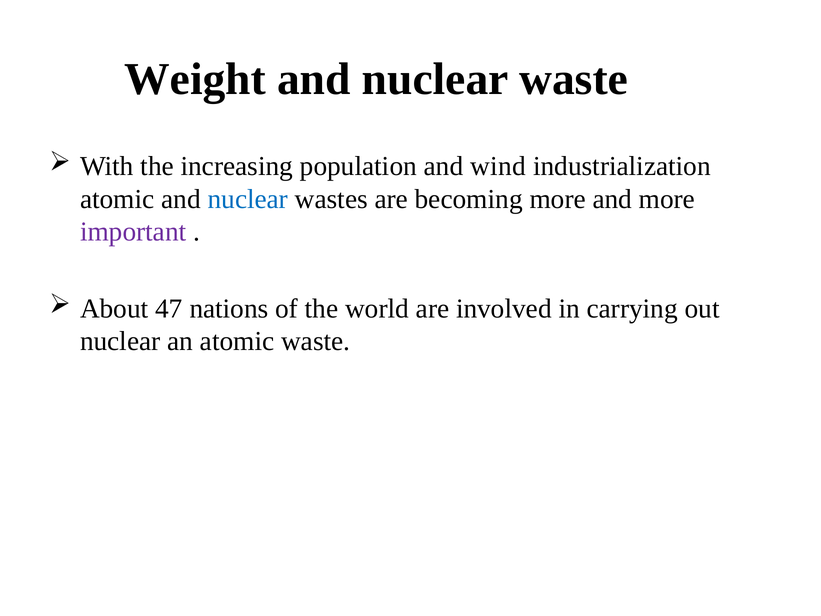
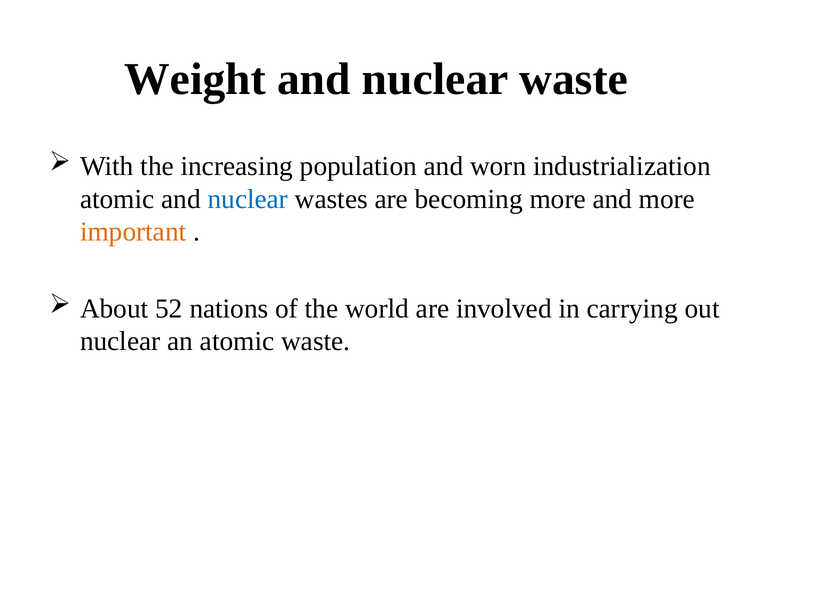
wind: wind -> worn (498, 166)
important colour: purple -> orange (133, 232)
47: 47 -> 52 (169, 308)
